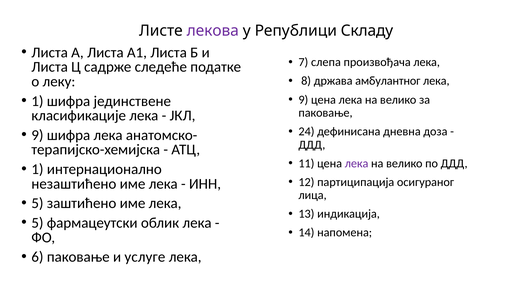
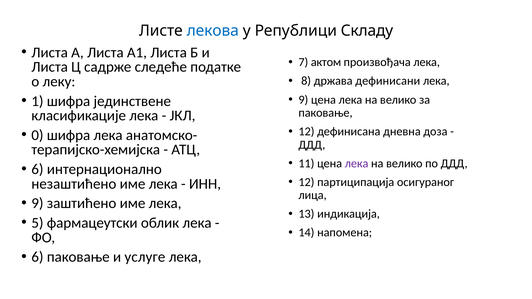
лекова colour: purple -> blue (213, 31)
слепа: слепа -> актом (326, 62)
амбулантног: амбулантног -> дефинисани (388, 81)
24: 24 -> 12 (306, 132)
9: 9 -> 0 (37, 135)
1: 1 -> 6 (37, 169)
5: 5 -> 9 (37, 203)
